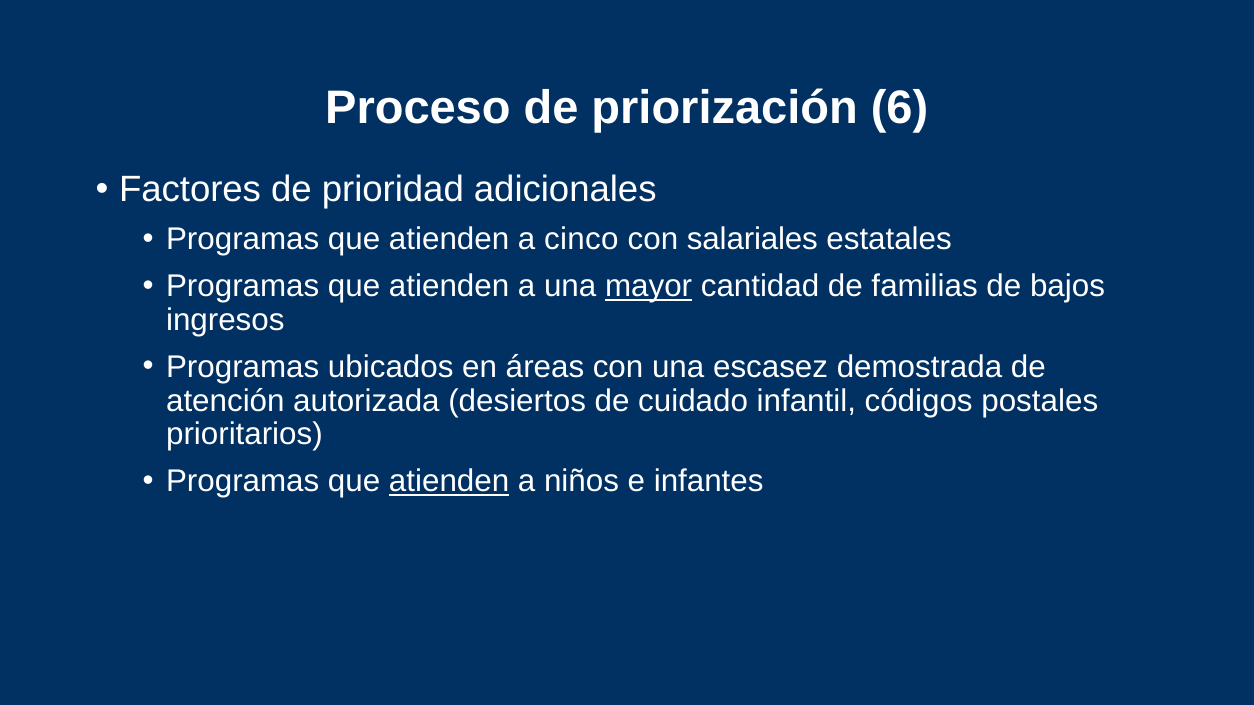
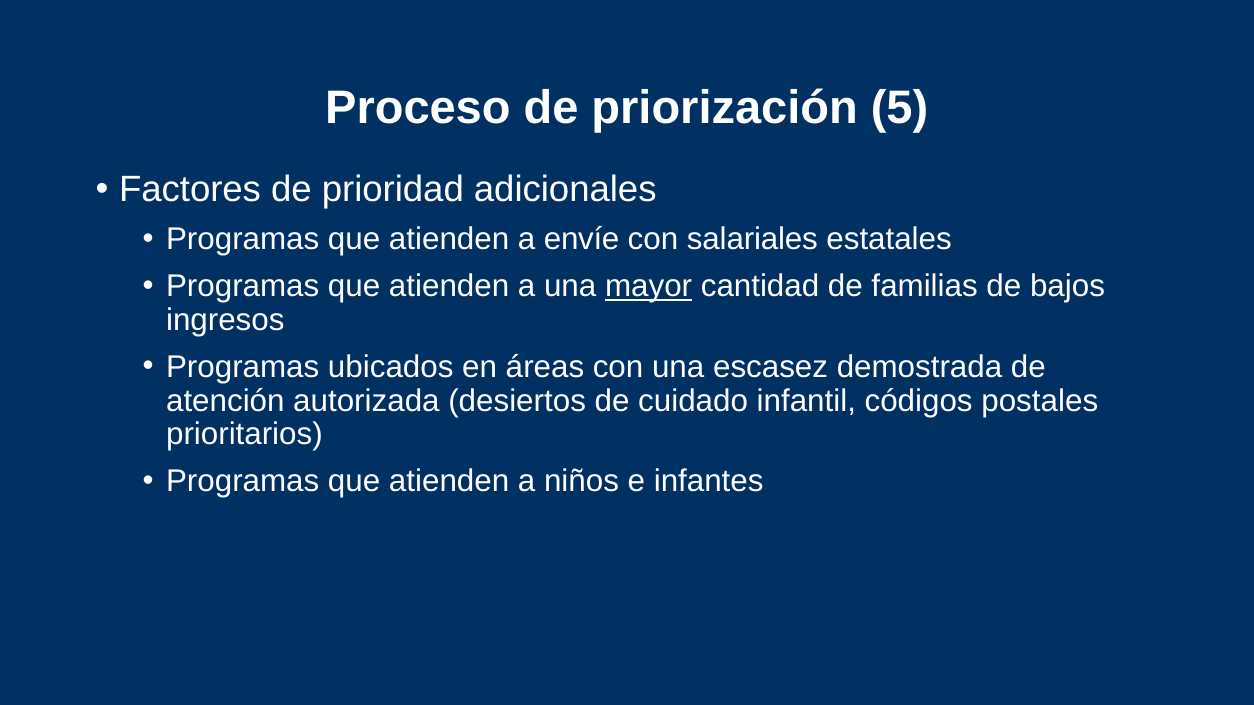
6: 6 -> 5 (900, 108)
cinco: cinco -> envíe (582, 239)
atienden underline: present -> none (449, 482)
